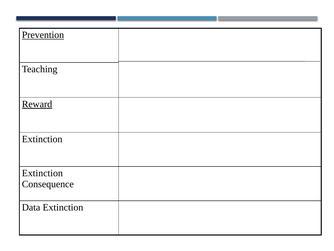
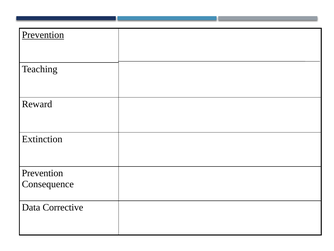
Reward underline: present -> none (37, 104)
Extinction: Extinction -> Prevention (42, 173)
Data Extinction: Extinction -> Corrective (63, 207)
